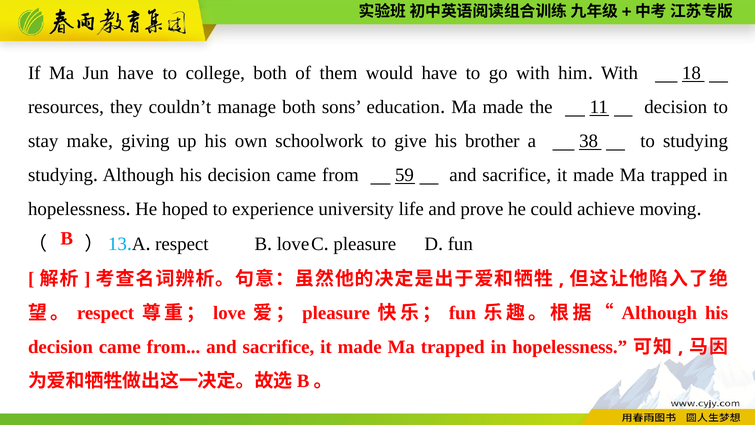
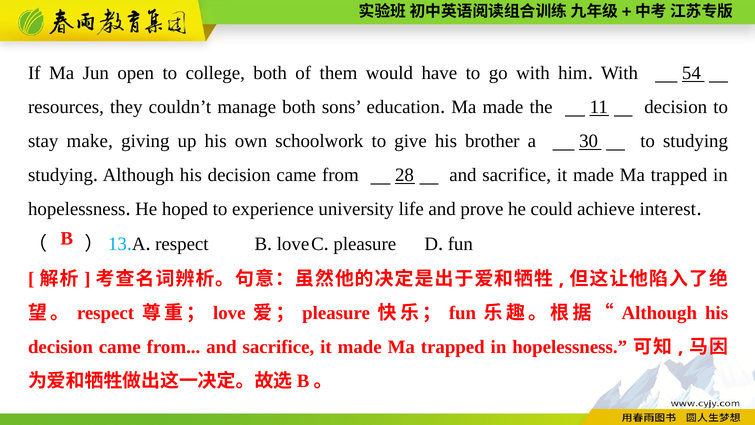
Jun have: have -> open (136, 73)
18: 18 -> 54 (691, 73)
38: 38 -> 30 (589, 141)
59: 59 -> 28 (404, 175)
moving: moving -> interest (668, 209)
